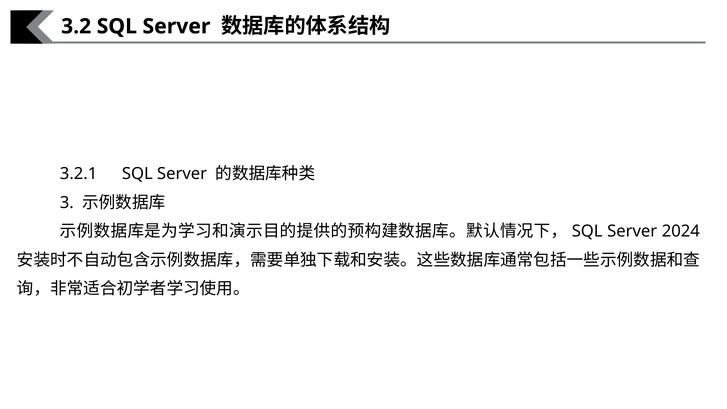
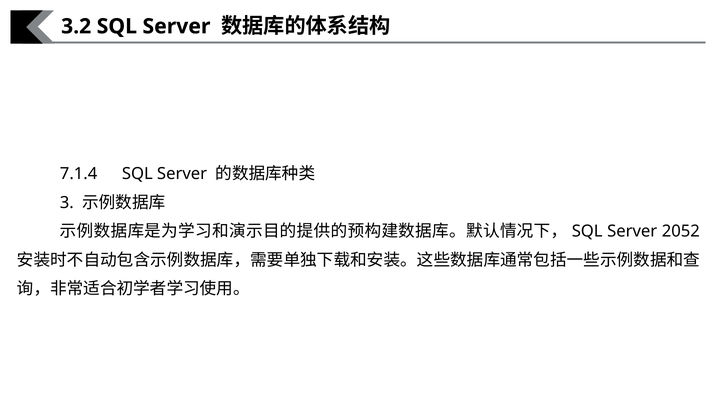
3.2.1: 3.2.1 -> 7.1.4 (79, 174)
2024: 2024 -> 2052 (681, 231)
